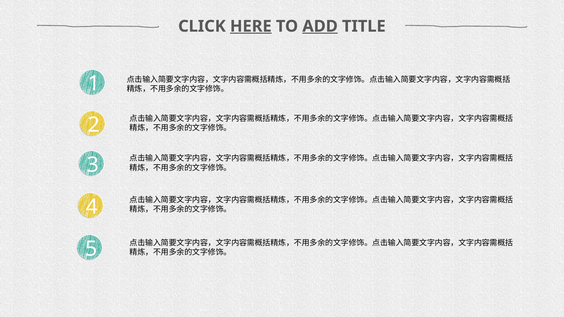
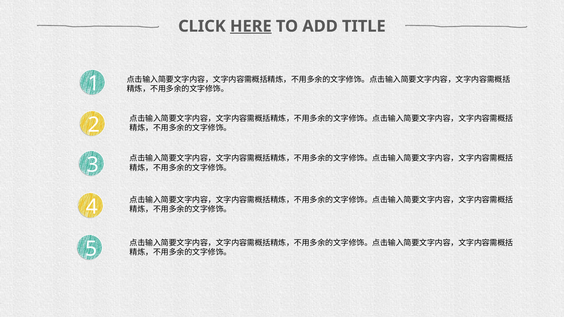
ADD underline: present -> none (320, 26)
